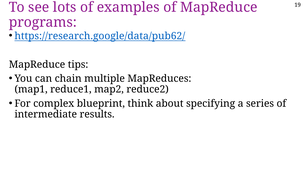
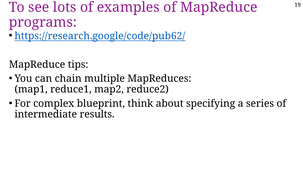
https://research.google/data/pub62/: https://research.google/data/pub62/ -> https://research.google/code/pub62/ (100, 36)
